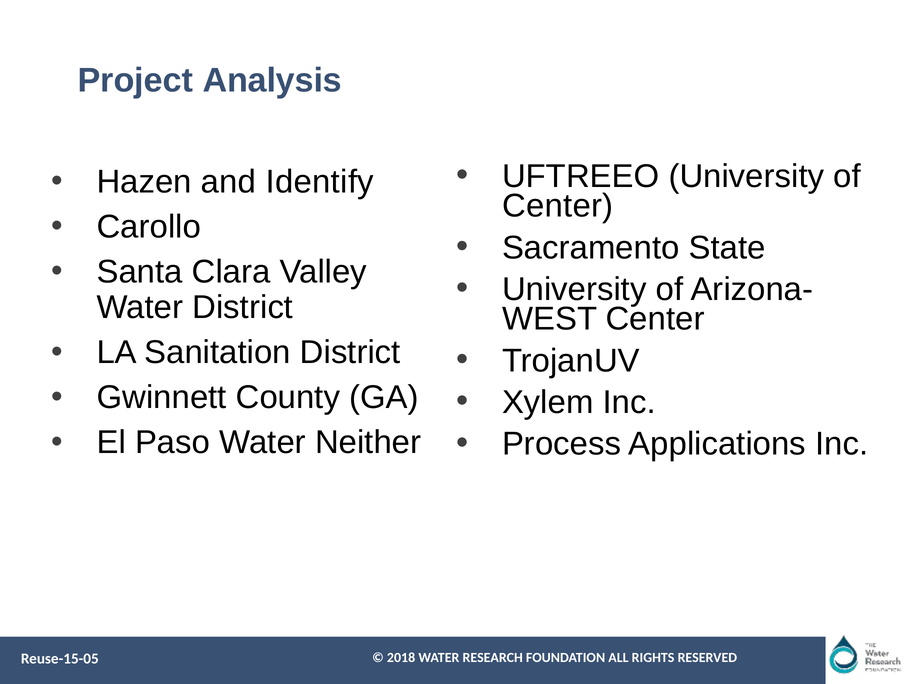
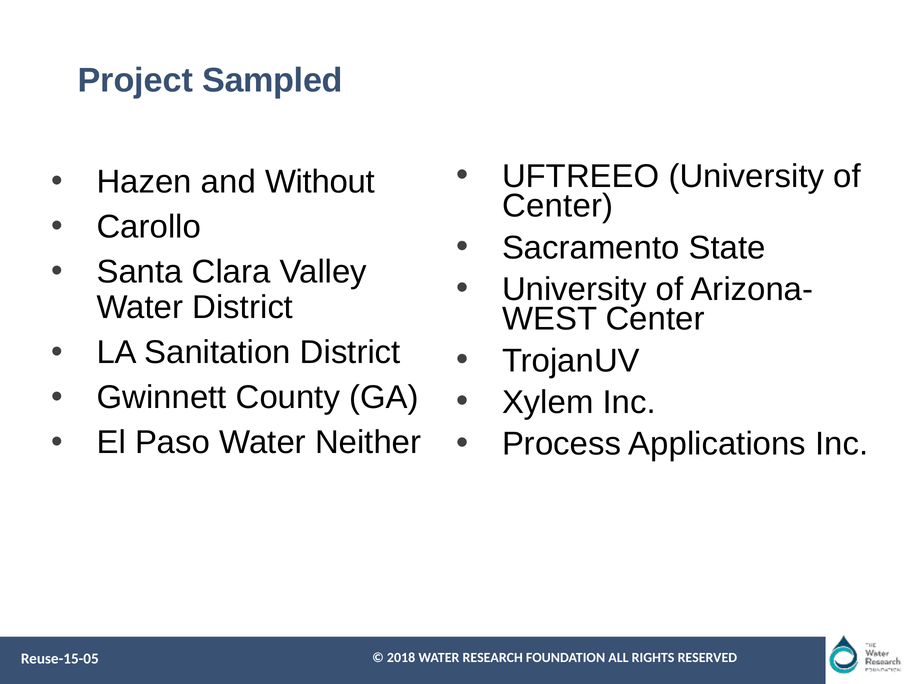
Analysis: Analysis -> Sampled (272, 80)
Identify: Identify -> Without (320, 182)
